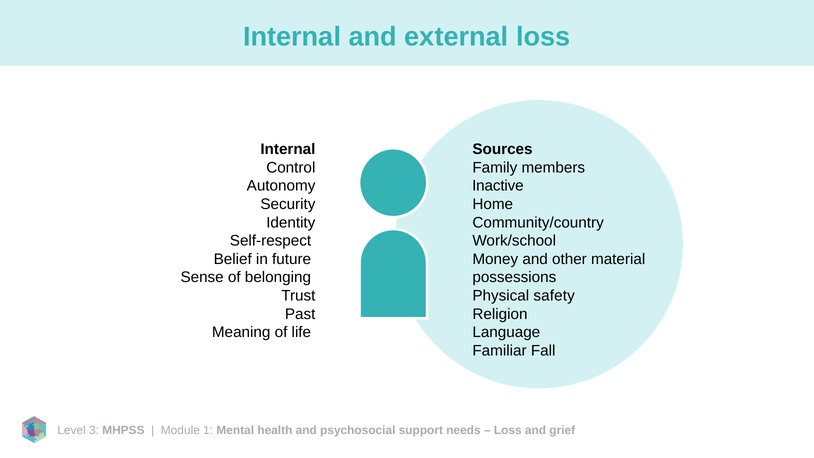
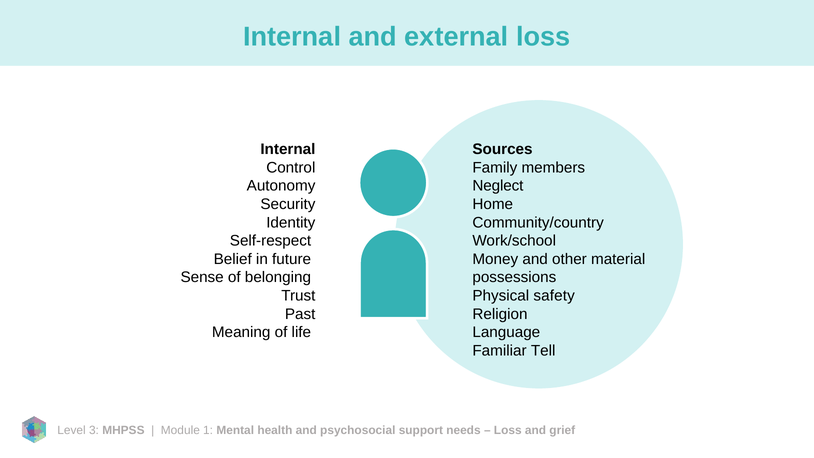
Inactive: Inactive -> Neglect (498, 186)
Fall: Fall -> Tell (543, 351)
